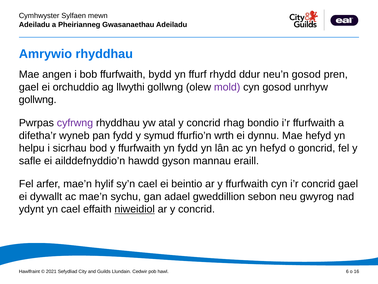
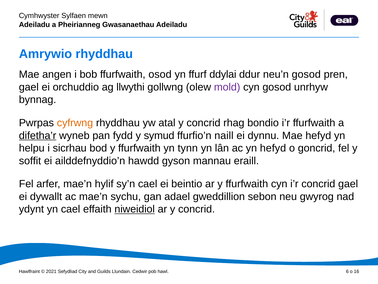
bydd: bydd -> osod (160, 74)
rhydd: rhydd -> ddylai (223, 74)
gollwng: gollwng -> bynnag (38, 100)
cyfrwng colour: purple -> orange (75, 123)
difetha’r underline: none -> present (38, 135)
wrth: wrth -> naill (224, 135)
yn fydd: fydd -> tynn (188, 148)
safle: safle -> soffit (30, 161)
